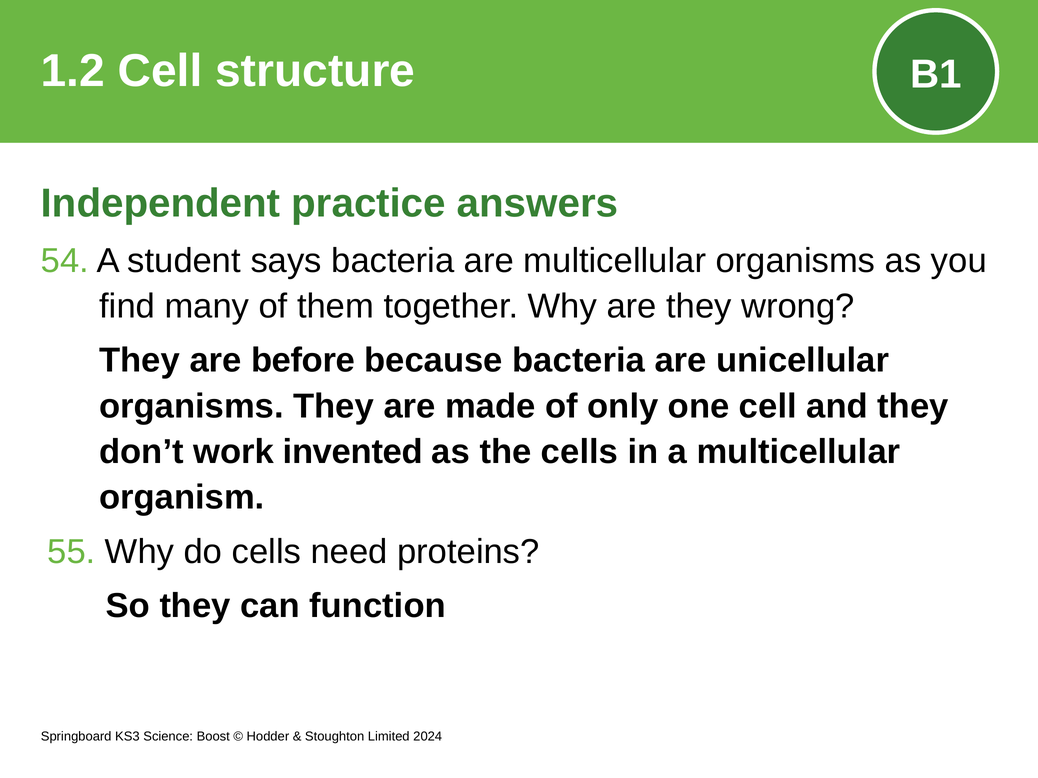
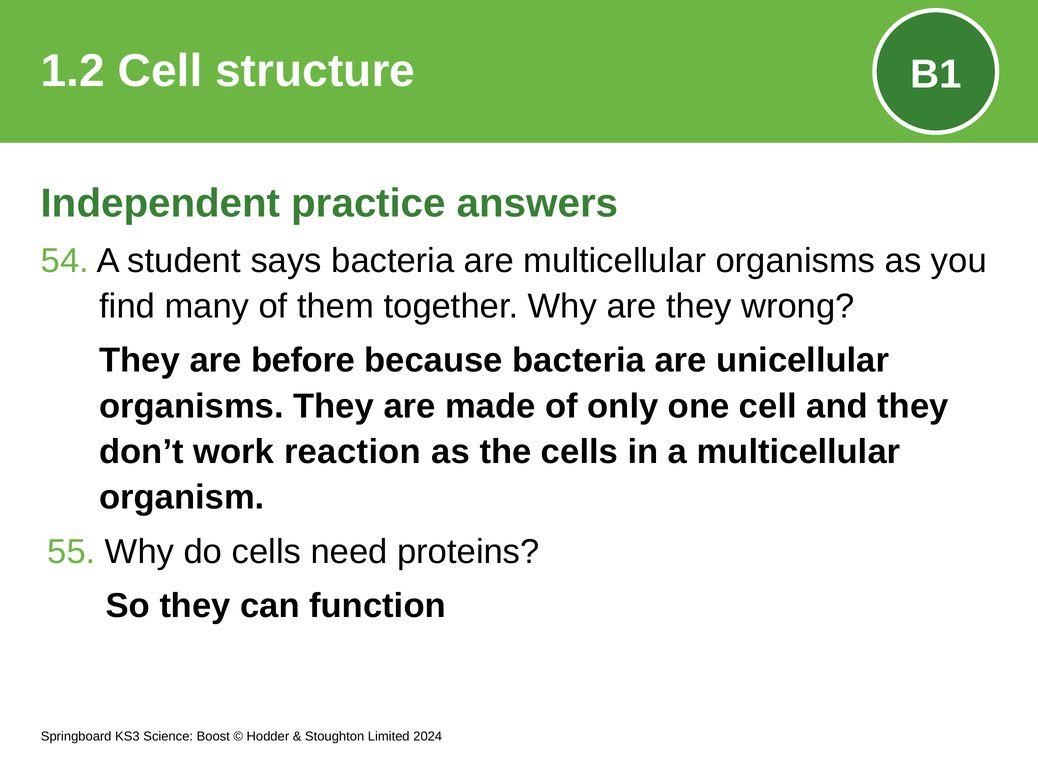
invented: invented -> reaction (353, 452)
